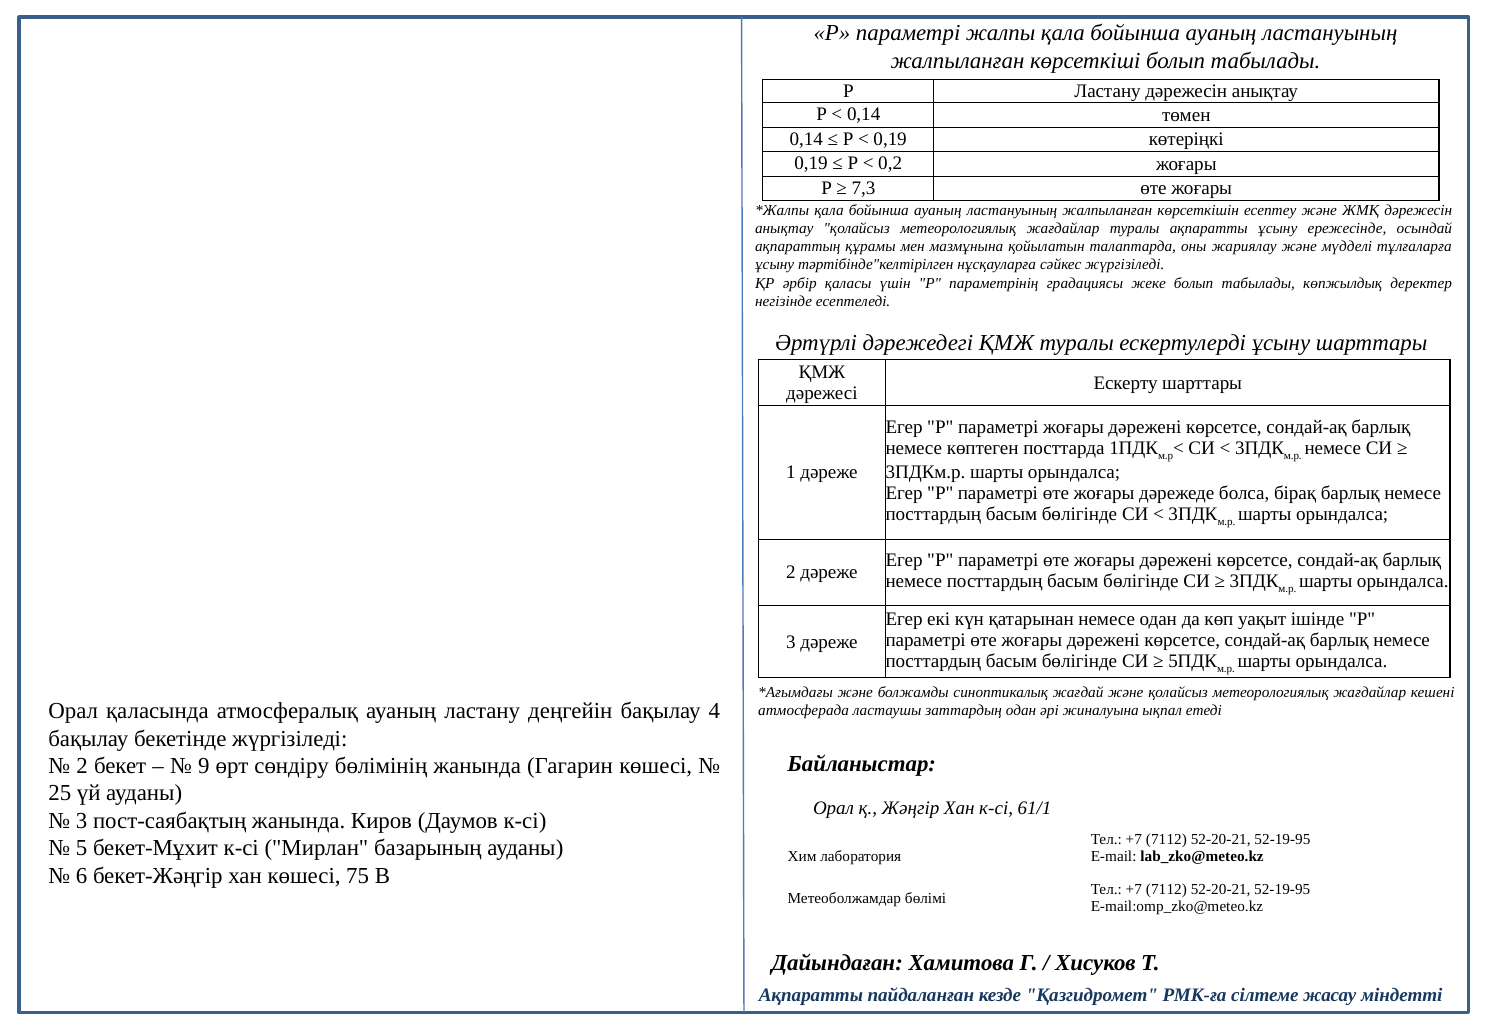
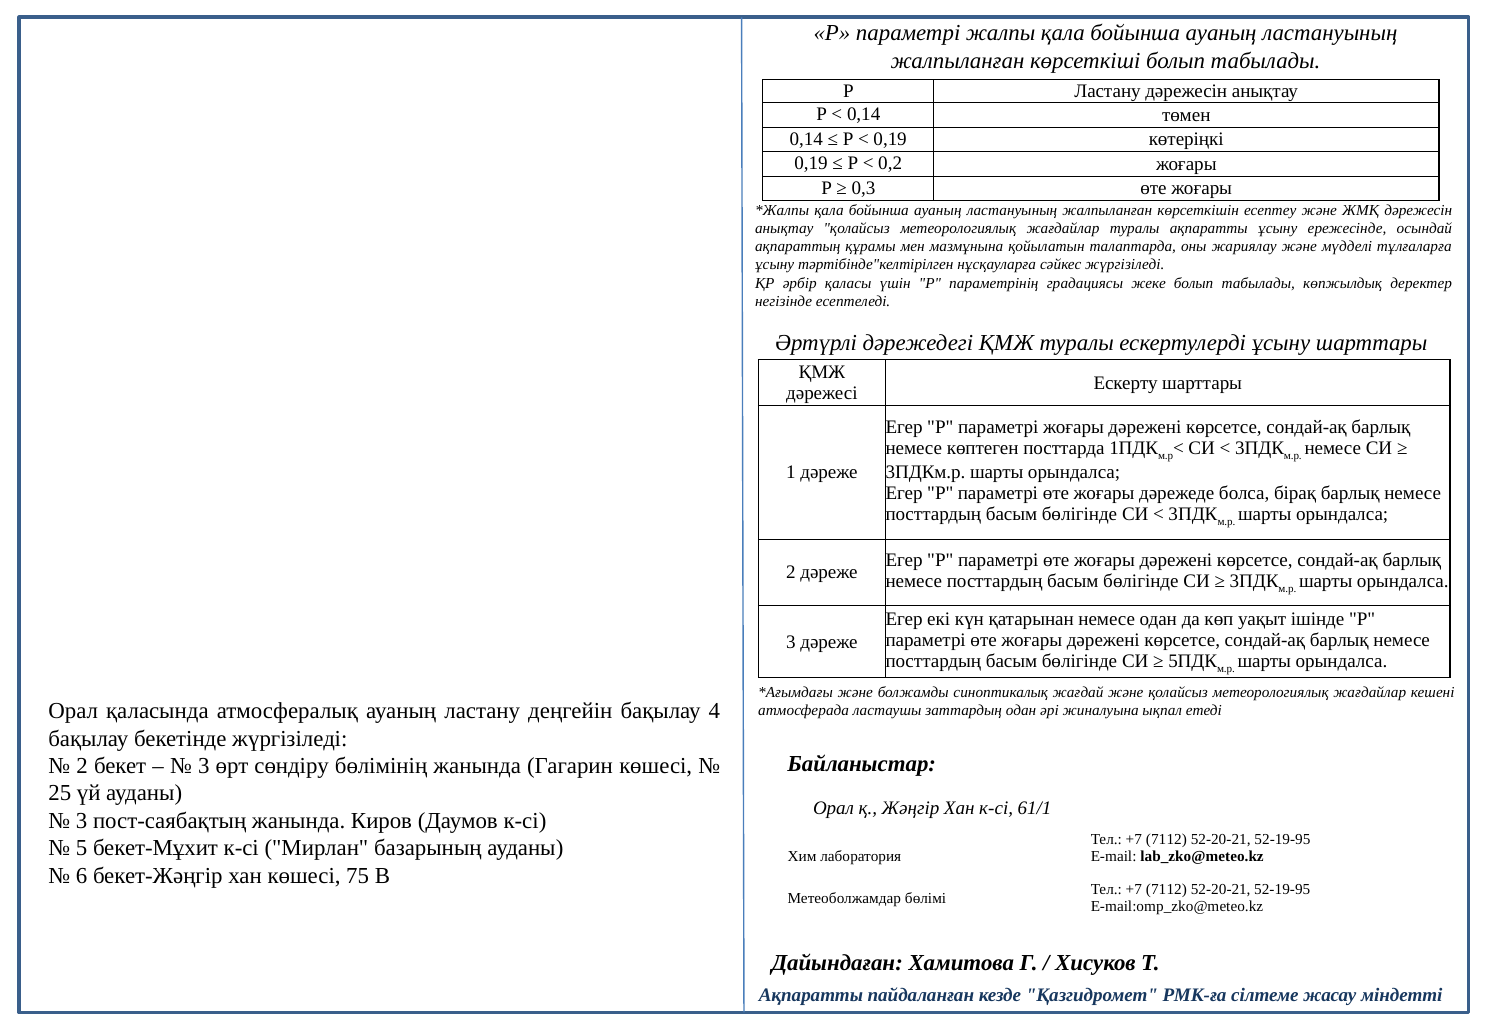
7,3: 7,3 -> 0,3 (864, 188)
9: 9 -> 3 (204, 766)
